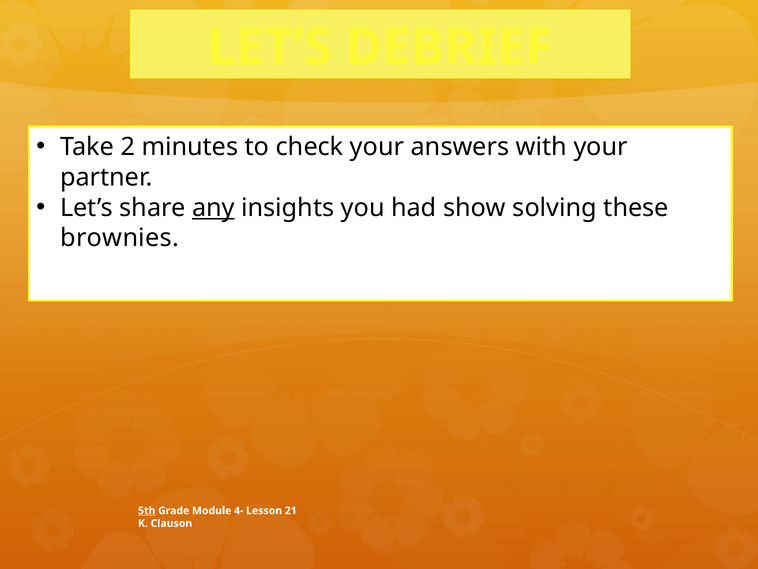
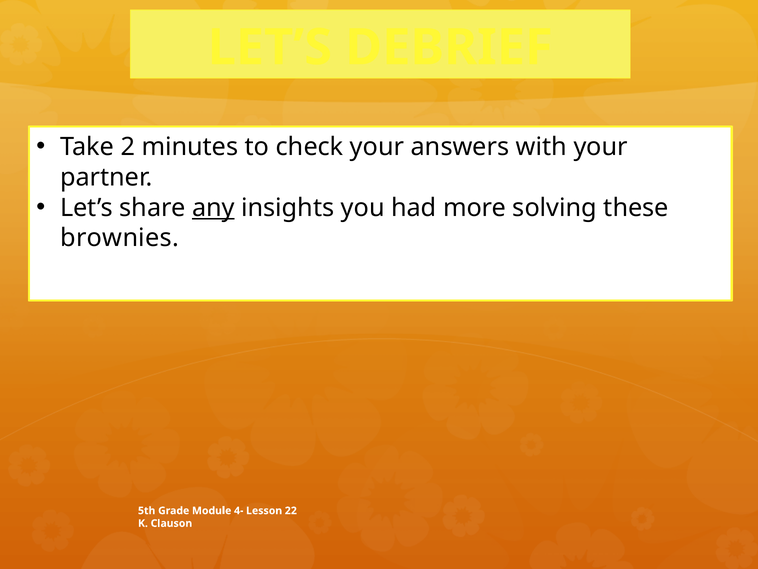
show: show -> more (475, 208)
5th underline: present -> none (147, 510)
21: 21 -> 22 (291, 510)
